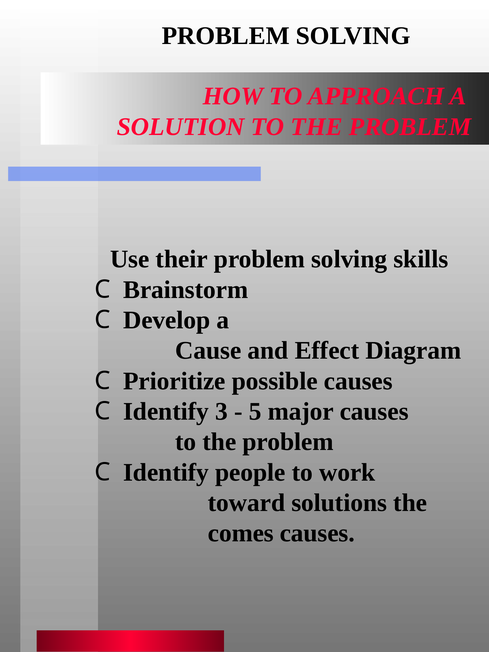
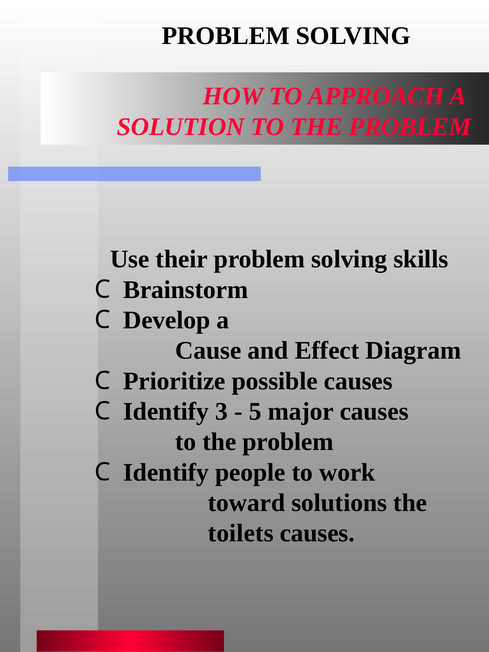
comes: comes -> toilets (241, 533)
